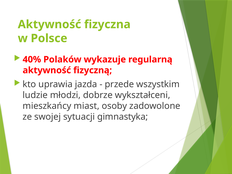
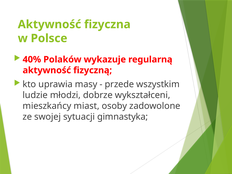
jazda: jazda -> masy (86, 84)
